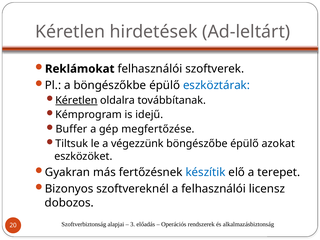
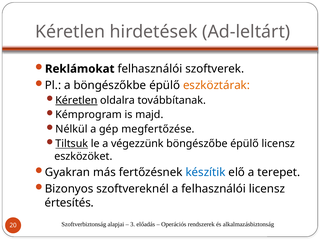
eszköztárak colour: blue -> orange (216, 85)
idejű: idejű -> majd (149, 115)
Buffer: Buffer -> Nélkül (71, 129)
Tiltsuk underline: none -> present (72, 144)
épülő azokat: azokat -> licensz (278, 144)
dobozos: dobozos -> értesítés (69, 203)
